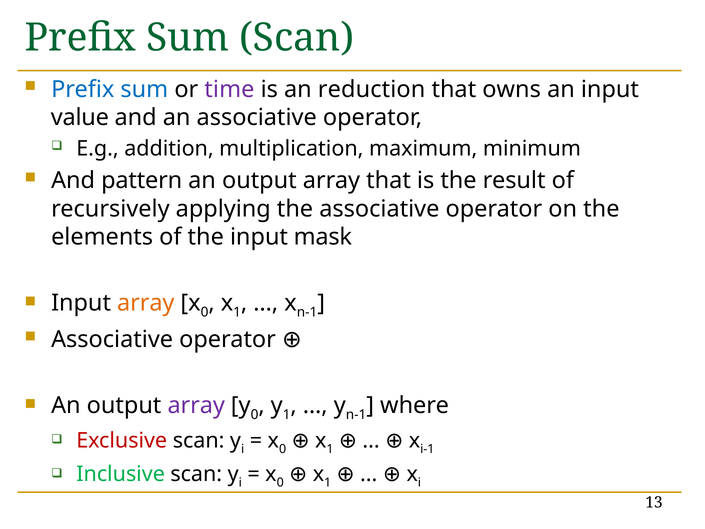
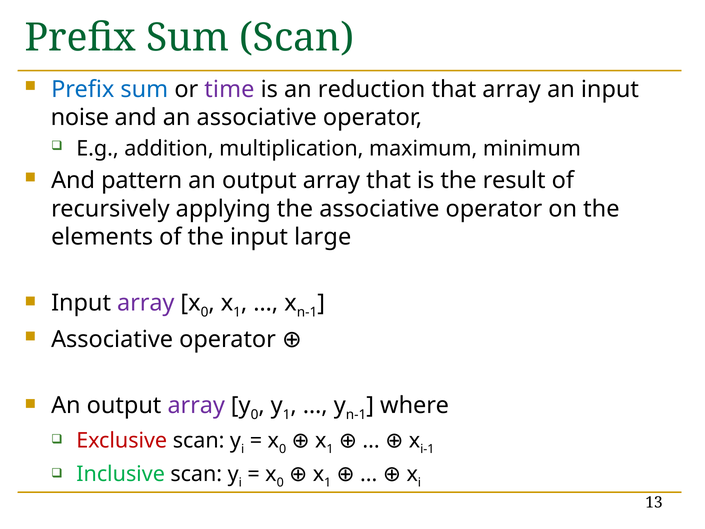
that owns: owns -> array (512, 89)
value: value -> noise (80, 118)
mask: mask -> large (323, 237)
array colour: orange -> purple (146, 303)
